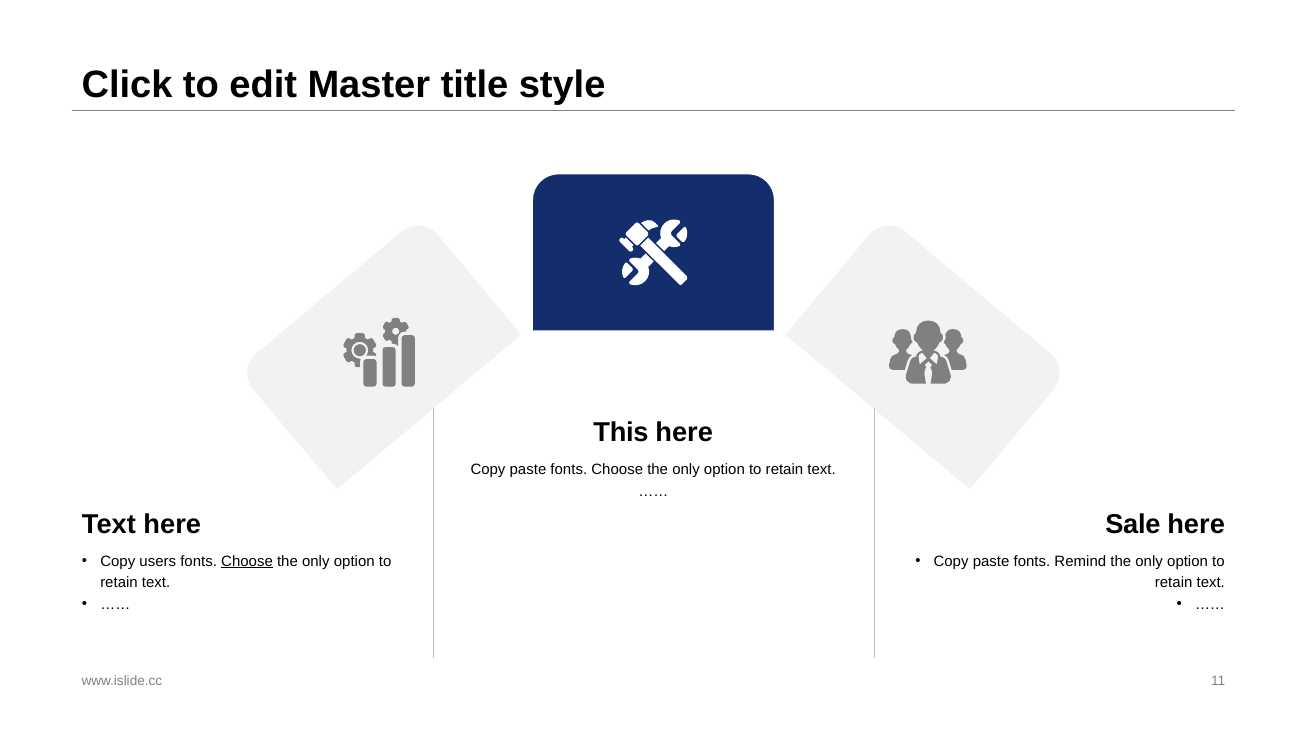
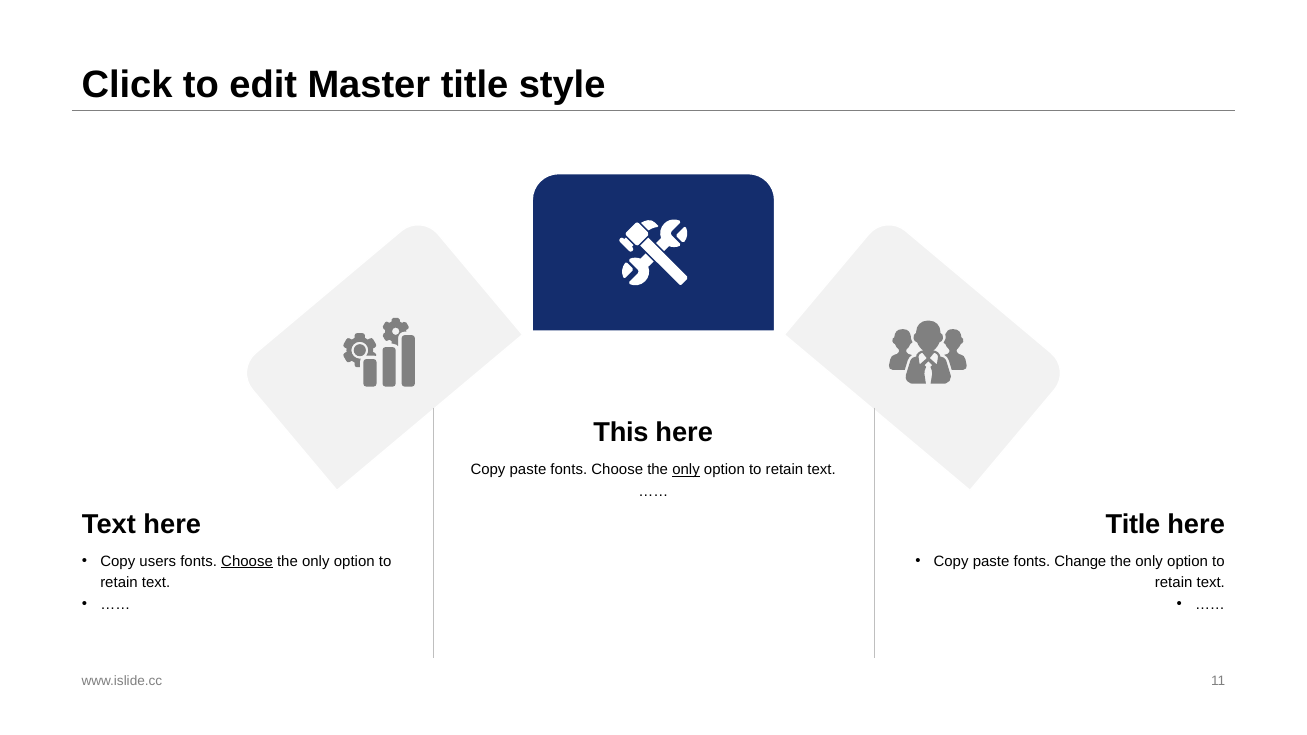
only underline: none -> present (686, 470)
Sale: Sale -> Title (1133, 524)
Remind: Remind -> Change (1080, 561)
